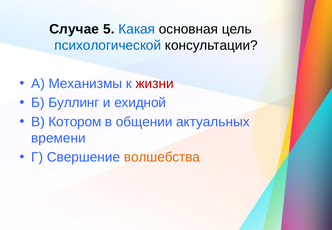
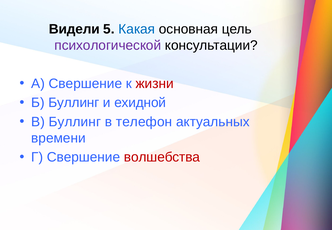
Случае: Случае -> Видели (74, 29)
психологической colour: blue -> purple (108, 45)
А Механизмы: Механизмы -> Свершение (85, 84)
В Котором: Котором -> Буллинг (75, 122)
общении: общении -> телефон (144, 122)
волшебства colour: orange -> red (162, 157)
